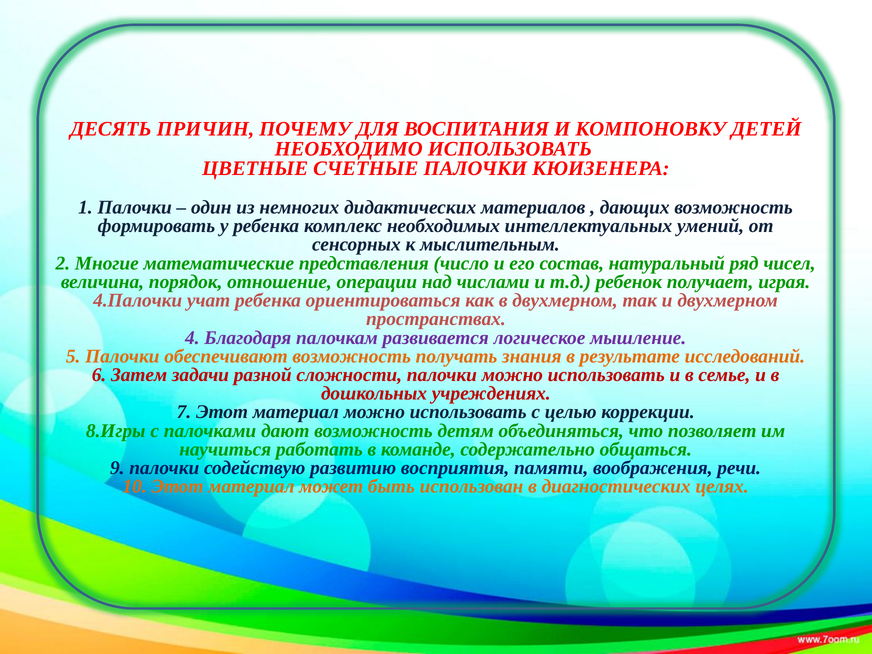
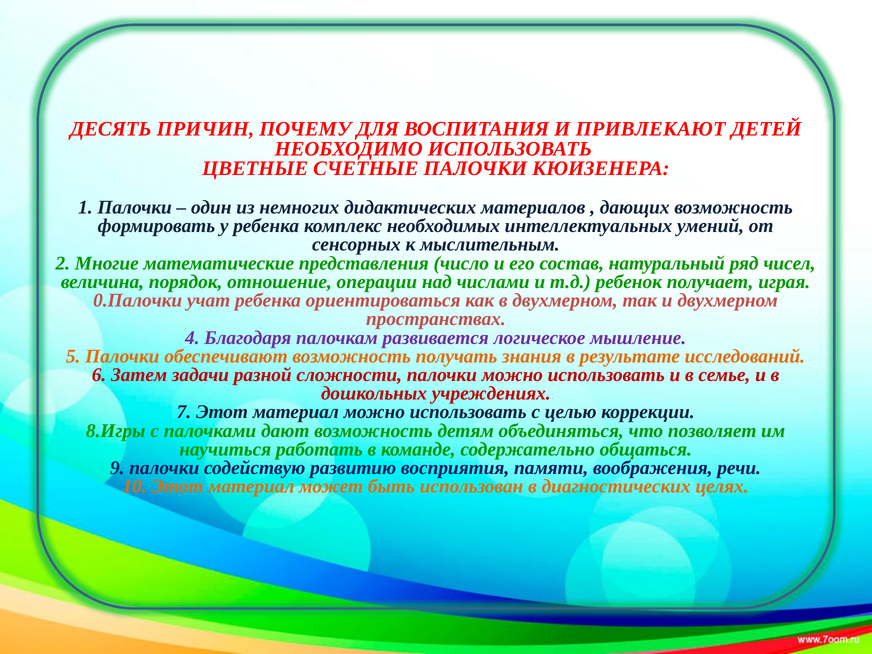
КОМПОНОВКУ: КОМПОНОВКУ -> ПРИВЛЕКАЮТ (651, 129)
4.Палочки: 4.Палочки -> 0.Палочки (138, 300)
